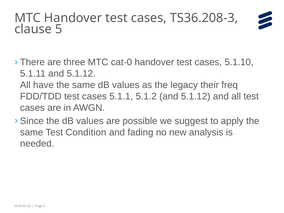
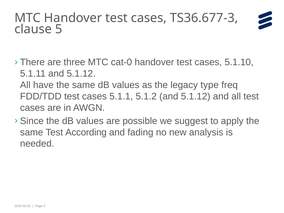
TS36.208-3: TS36.208-3 -> TS36.677-3 (204, 18)
their: their -> type (210, 85)
Condition: Condition -> According (86, 132)
